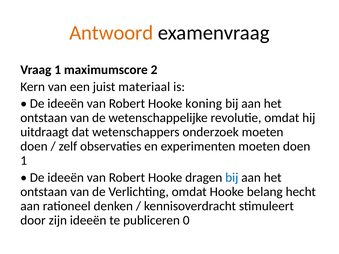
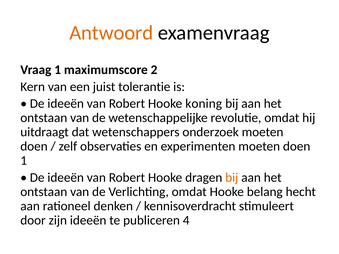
materiaal: materiaal -> tolerantie (144, 87)
bij colour: blue -> orange (232, 178)
0: 0 -> 4 (186, 220)
